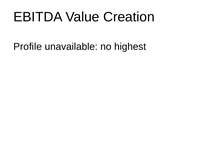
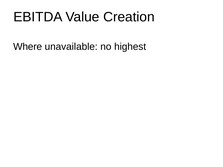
Profile: Profile -> Where (28, 47)
